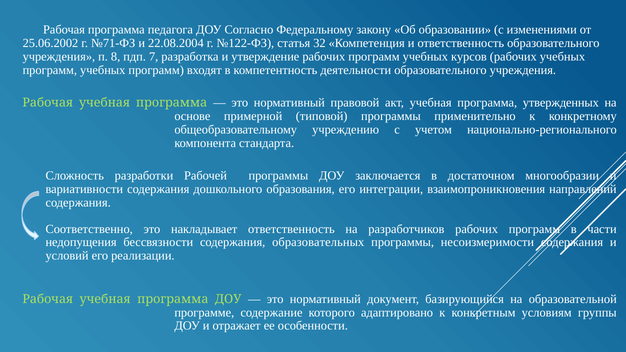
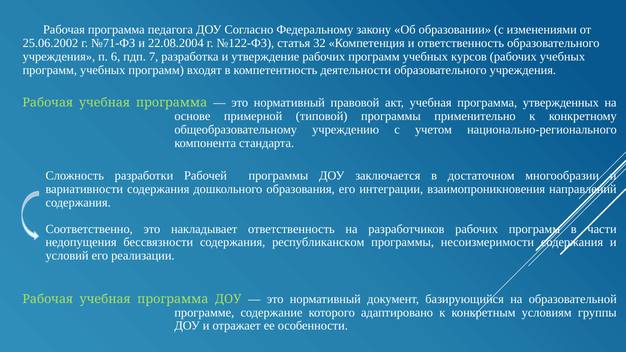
8: 8 -> 6 (116, 57)
образовательных: образовательных -> республиканском (318, 242)
